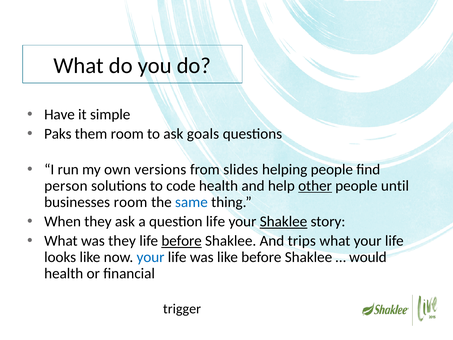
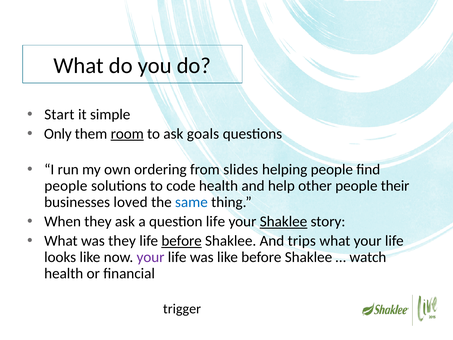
Have: Have -> Start (59, 114)
Paks: Paks -> Only (58, 134)
room underline: none -> present (127, 134)
versions: versions -> ordering (160, 169)
person: person -> people (66, 186)
other underline: present -> none (315, 186)
until: until -> their (395, 186)
businesses room: room -> loved (131, 202)
your colour: blue -> purple (151, 257)
would: would -> watch (368, 257)
